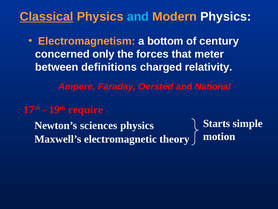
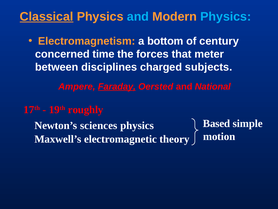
Physics colour: white -> light blue (226, 17)
only: only -> time (104, 54)
definitions: definitions -> disciplines (109, 67)
relativity: relativity -> subjects (209, 67)
Faraday underline: none -> present (117, 86)
require: require -> roughly (86, 109)
Starts: Starts -> Based (217, 123)
